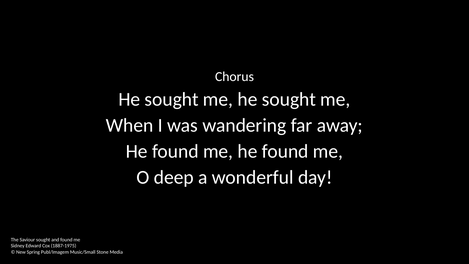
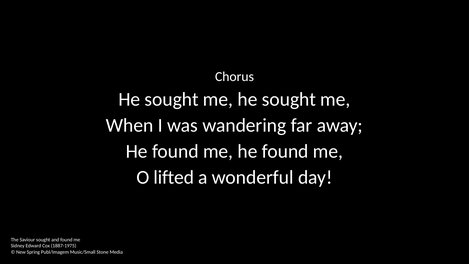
deep: deep -> lifted (174, 177)
